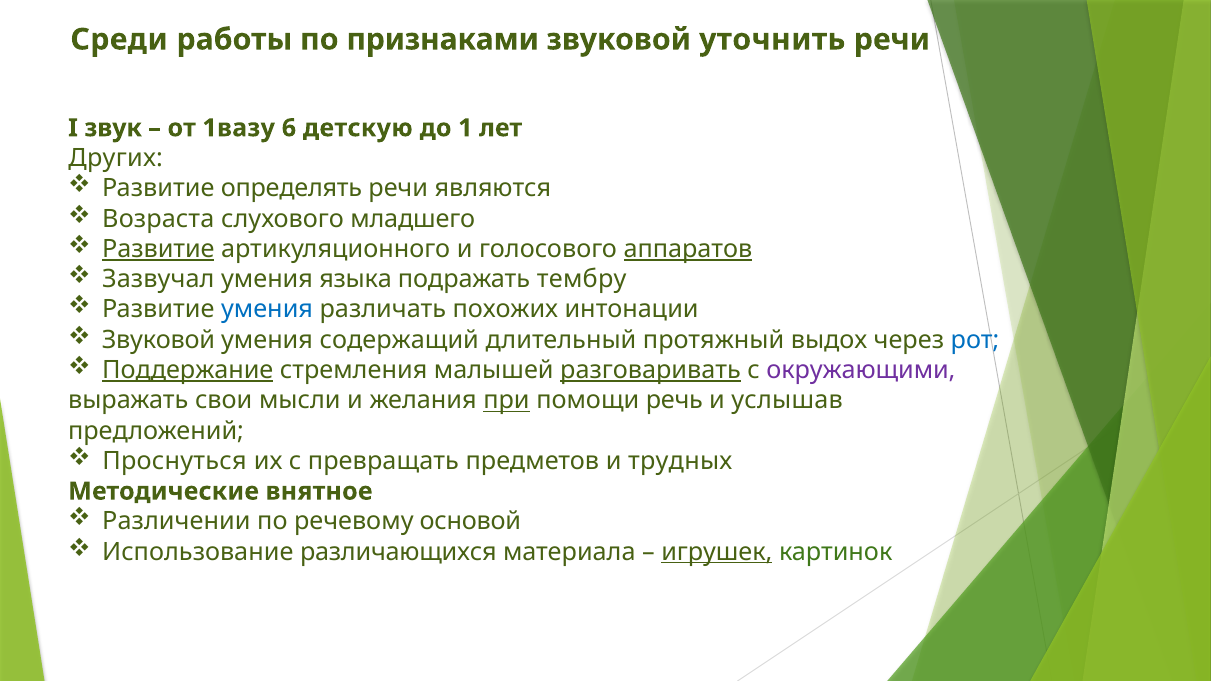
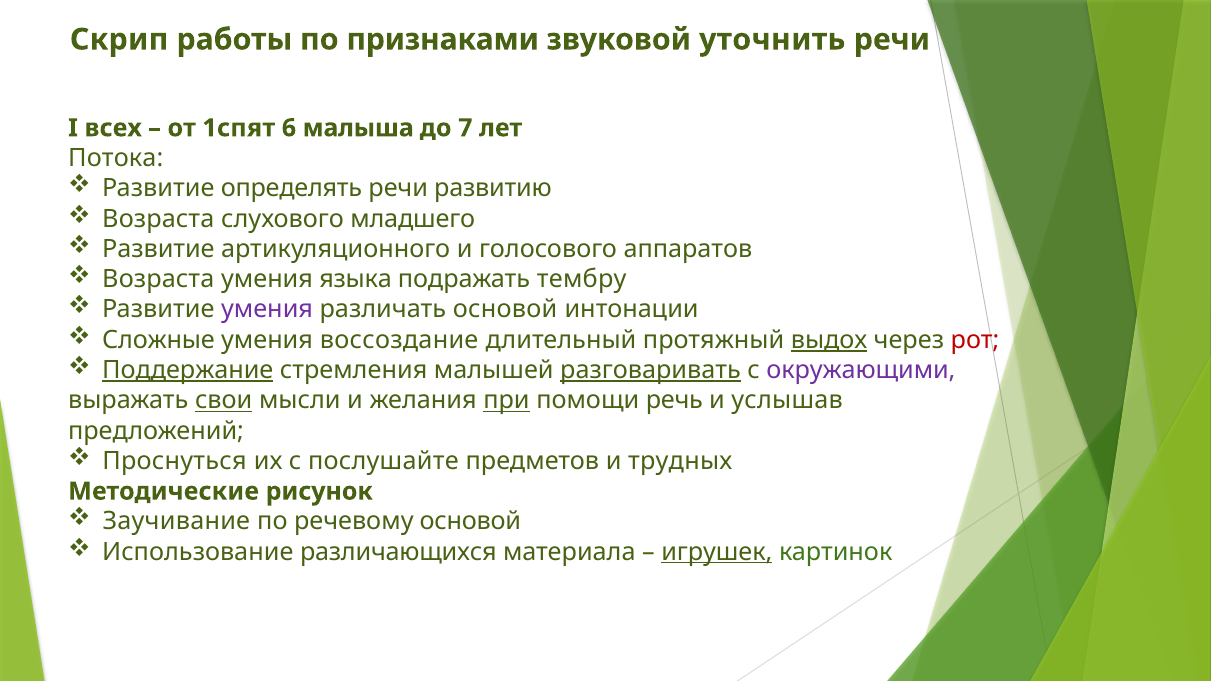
Среди: Среди -> Скрип (119, 40)
звук: звук -> всех (113, 128)
1вазу: 1вазу -> 1спят (239, 128)
детскую: детскую -> малыша (358, 128)
1: 1 -> 7 (465, 128)
Других: Других -> Потока (116, 158)
являются: являются -> развитию (493, 189)
Развитие underline: present -> none (158, 249)
аппаратов underline: present -> none (688, 249)
Зазвучал: Зазвучал -> Возраста (158, 279)
умения colour: blue -> purple (267, 310)
различать похожих: похожих -> основой (505, 310)
Звуковой: Звуковой -> Сложные (158, 340)
содержащий: содержащий -> воссоздание (399, 340)
выдох underline: none -> present (829, 340)
рот colour: blue -> red (975, 340)
свои underline: none -> present (224, 401)
превращать: превращать -> послушайте (383, 461)
внятное: внятное -> рисунок (319, 491)
Различении: Различении -> Заучивание (176, 522)
